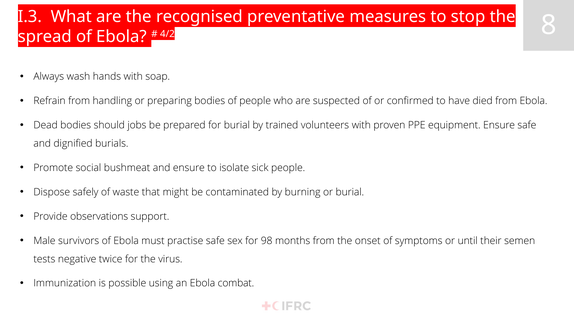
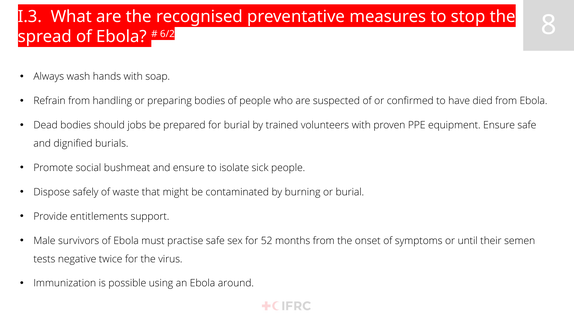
4/2: 4/2 -> 6/2 (167, 34)
observations: observations -> entitlements (99, 216)
98: 98 -> 52 (267, 241)
combat: combat -> around (236, 283)
